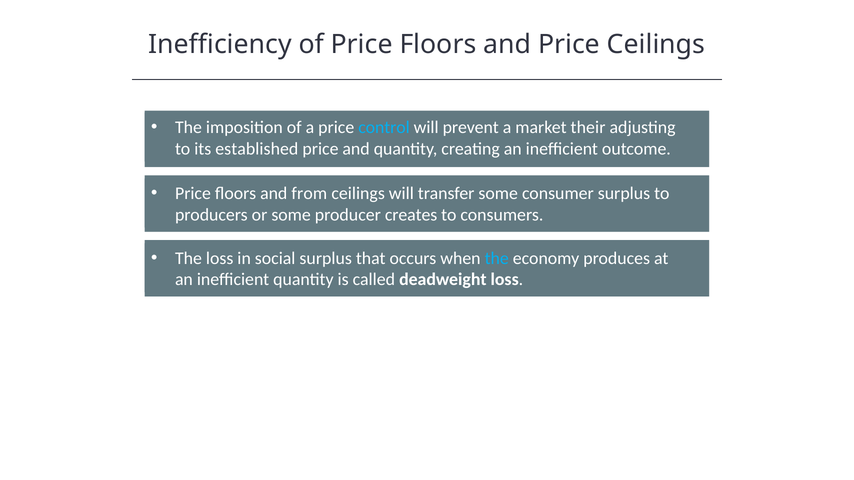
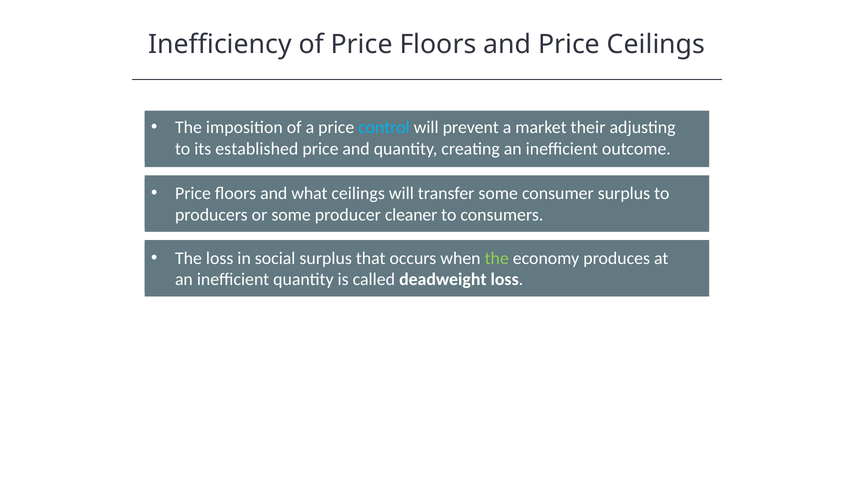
from: from -> what (309, 194)
creates: creates -> cleaner (411, 215)
the colour: light blue -> light green (497, 258)
